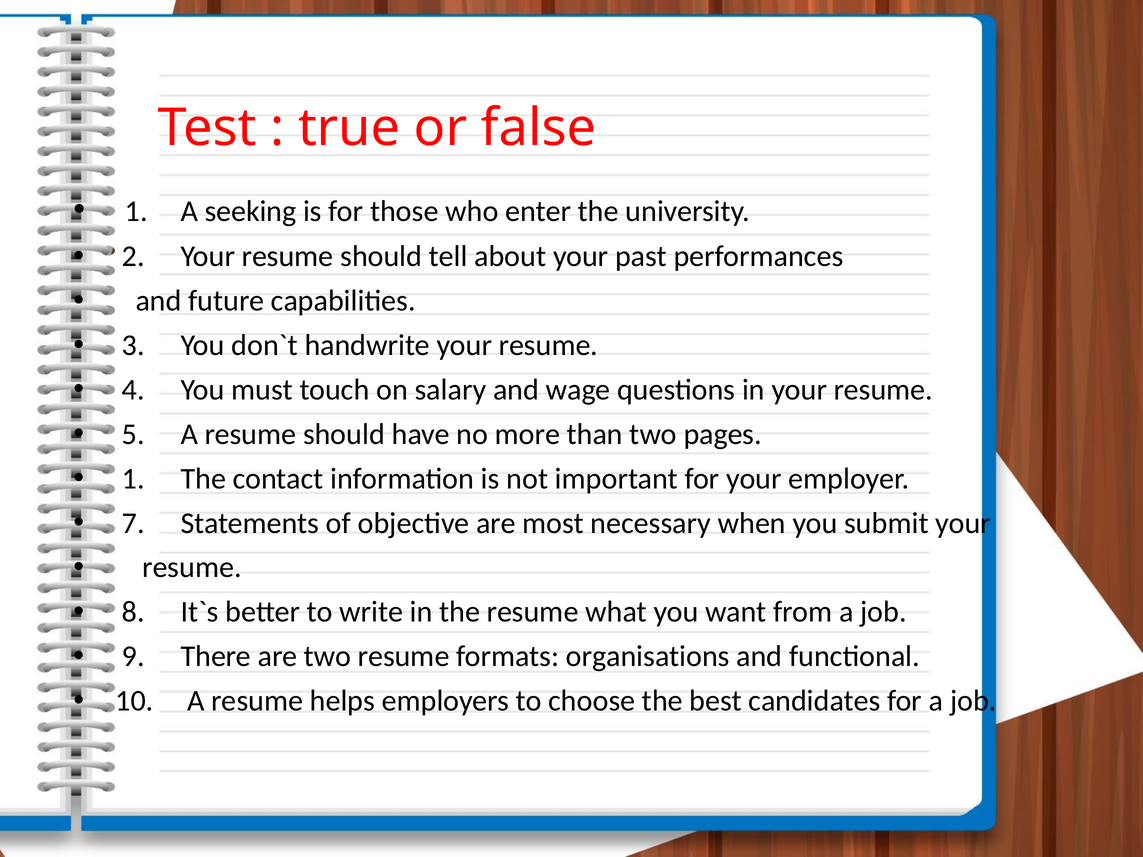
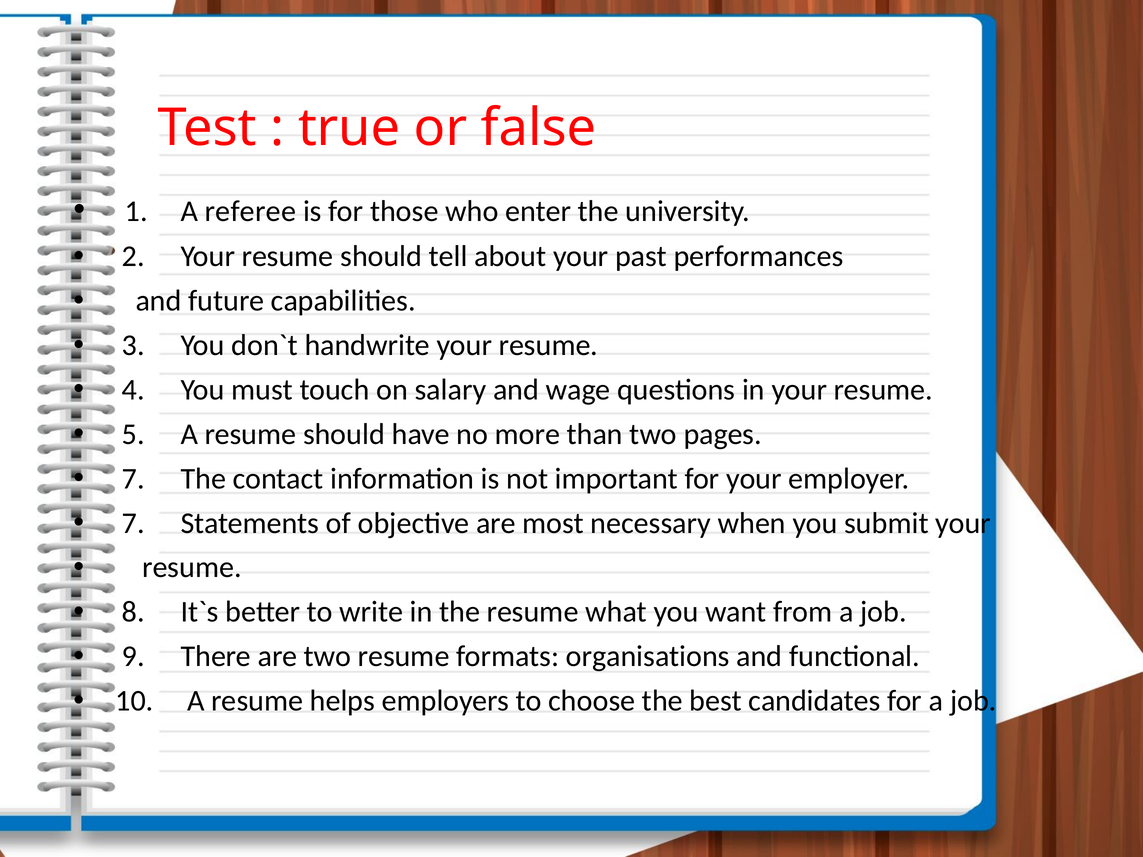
seeking: seeking -> referee (250, 211)
1: 1 -> 7 (133, 479)
